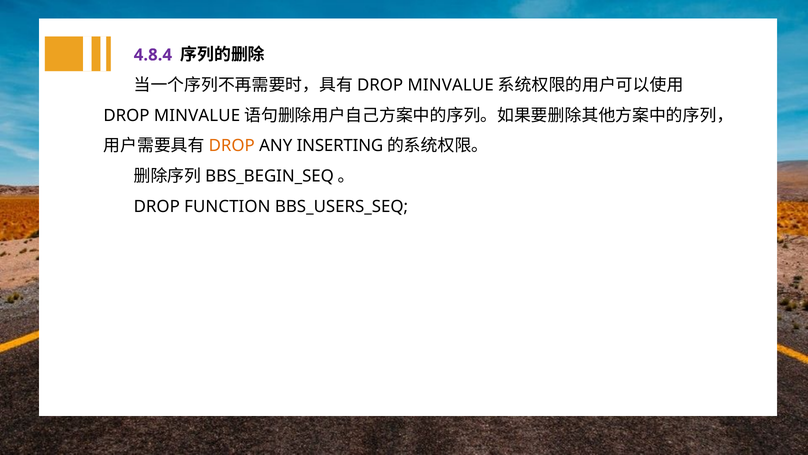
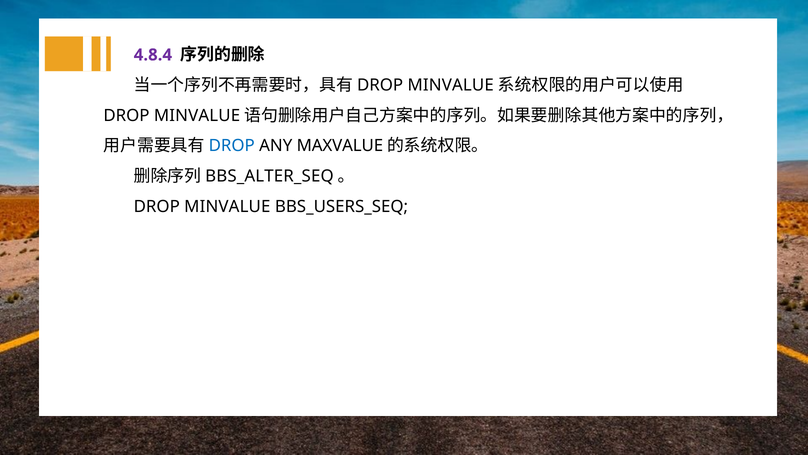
DROP colour: orange -> blue (232, 146)
INSERTING: INSERTING -> MAXVALUE (340, 146)
BBS_BEGIN_SEQ: BBS_BEGIN_SEQ -> BBS_ALTER_SEQ (269, 176)
FUNCTION: FUNCTION -> MINVALUE (227, 206)
